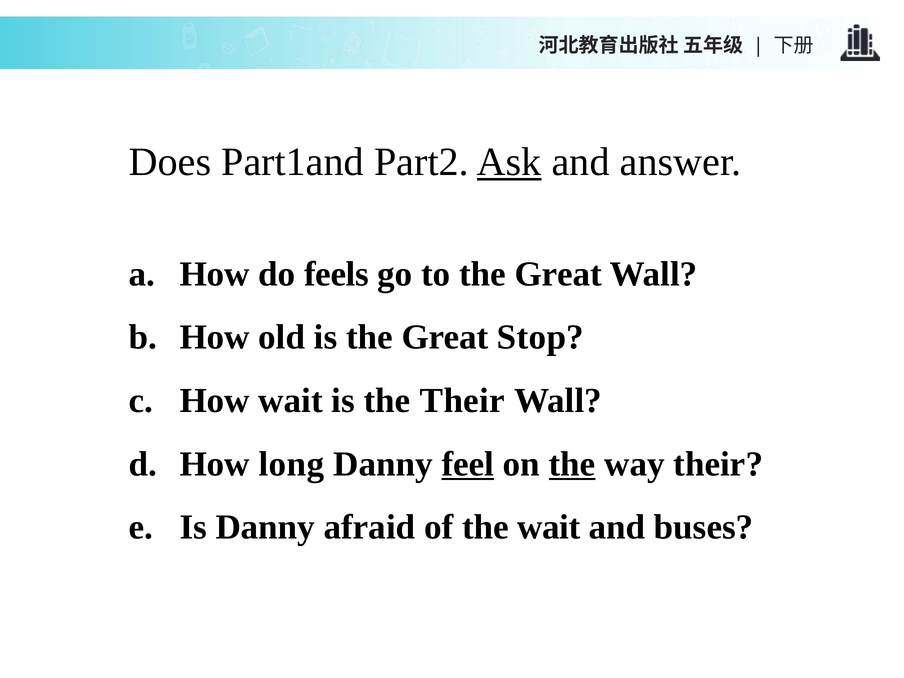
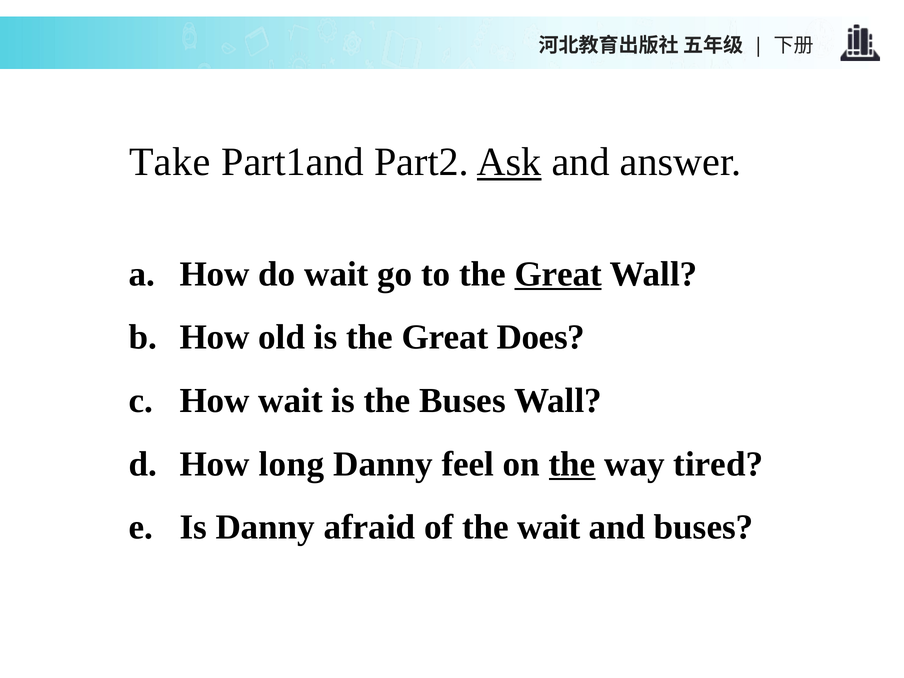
Does: Does -> Take (170, 162)
do feels: feels -> wait (336, 274)
Great underline: none -> present (558, 274)
Stop: Stop -> Does (541, 337)
the Their: Their -> Buses (463, 401)
feel underline: present -> none (468, 464)
way their: their -> tired (718, 464)
